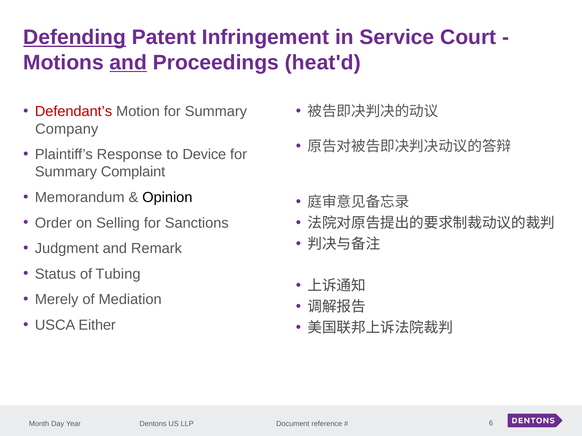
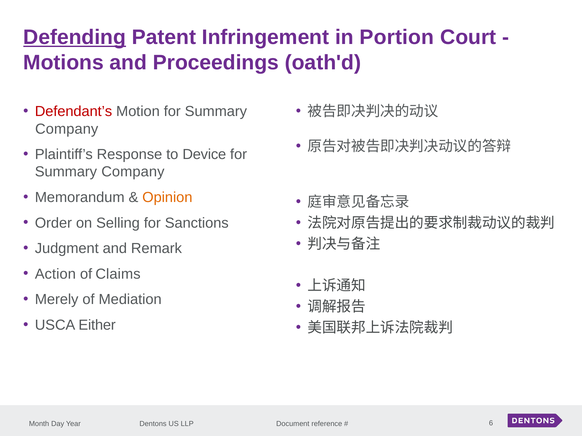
Service: Service -> Portion (397, 37)
and underline: present -> none (128, 63)
heat'd: heat'd -> oath'd (323, 63)
Complaint: Complaint -> Company (133, 172)
Opinion colour: black -> orange (167, 198)
Status: Status -> Action (55, 274)
Tubing: Tubing -> Claims (118, 274)
